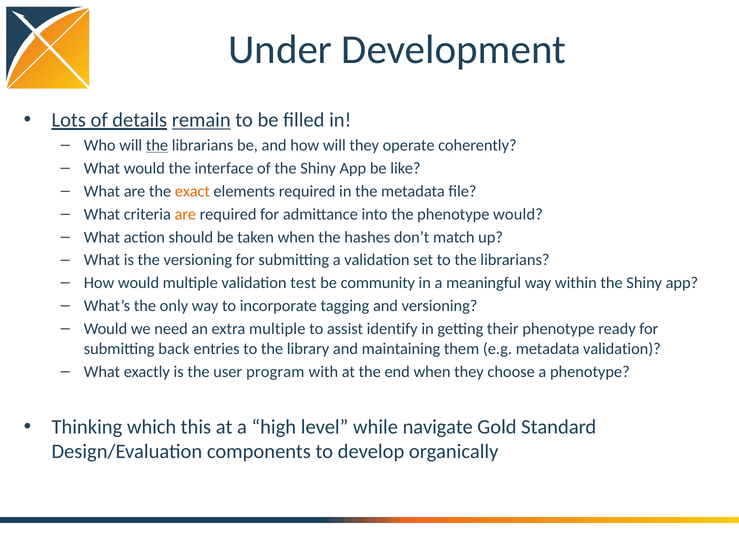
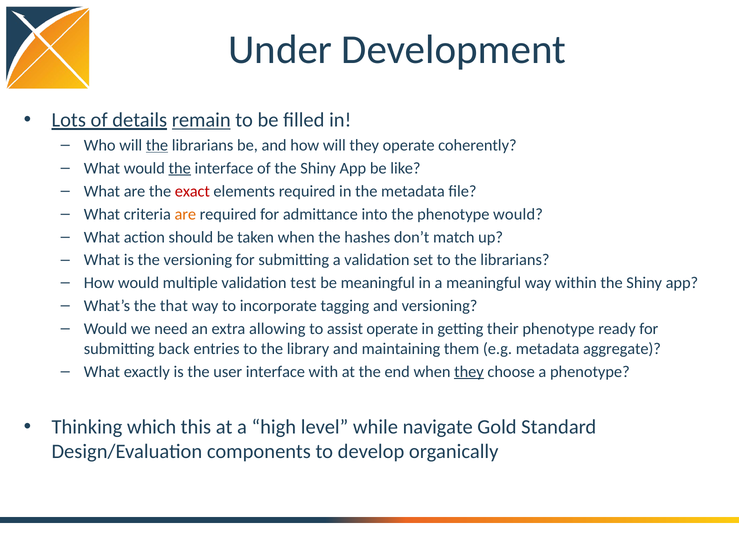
the underline: none -> present (180, 168)
exact colour: orange -> red (192, 191)
be community: community -> meaningful (378, 283)
only: only -> that (174, 306)
extra multiple: multiple -> allowing (277, 329)
assist identify: identify -> operate (392, 329)
metadata validation: validation -> aggregate (622, 349)
user program: program -> interface (275, 372)
they underline: none -> present (469, 372)
